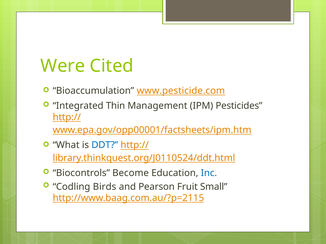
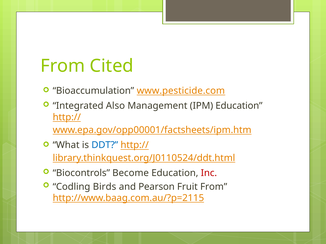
Were: Were -> From (63, 66)
Thin: Thin -> Also (115, 106)
IPM Pesticides: Pesticides -> Education (239, 106)
Inc colour: blue -> red (209, 173)
Fruit Small: Small -> From (214, 187)
